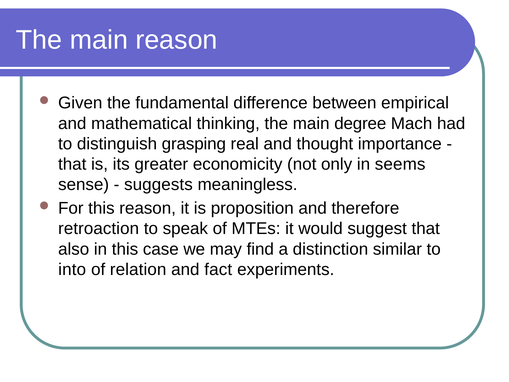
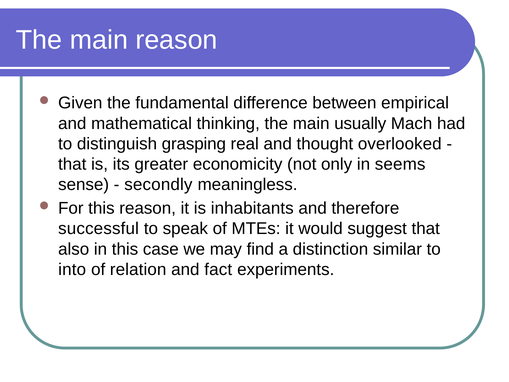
degree: degree -> usually (360, 123)
importance: importance -> overlooked (400, 144)
suggests: suggests -> secondly (158, 184)
proposition: proposition -> inhabitants (252, 208)
retroaction: retroaction -> successful (99, 229)
